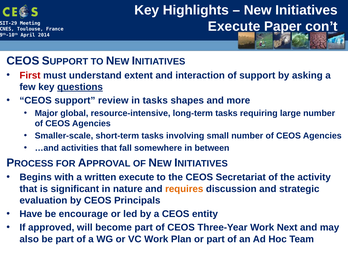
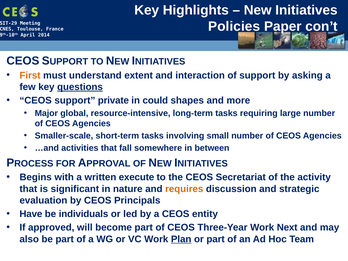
Execute: Execute -> Policies (234, 26)
First colour: red -> orange (30, 75)
review: review -> private (113, 100)
in tasks: tasks -> could (155, 100)
encourage: encourage -> individuals (84, 214)
Plan underline: none -> present (181, 239)
